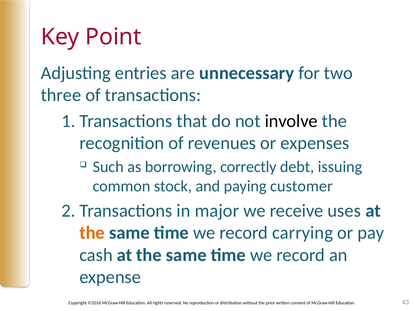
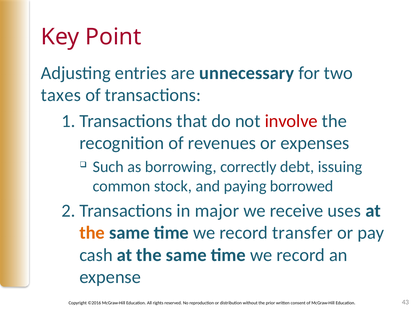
three: three -> taxes (61, 95)
involve colour: black -> red (291, 121)
customer: customer -> borrowed (302, 186)
carrying: carrying -> transfer (303, 233)
